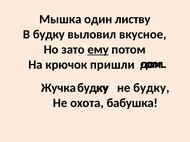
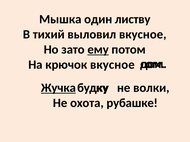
В будку: будку -> тихий (49, 35)
крючок пришли: пришли -> вкусное (112, 65)
Жучка underline: none -> present (58, 88)
не будку: будку -> волки (151, 88)
бабушка: бабушка -> рубашке (132, 103)
